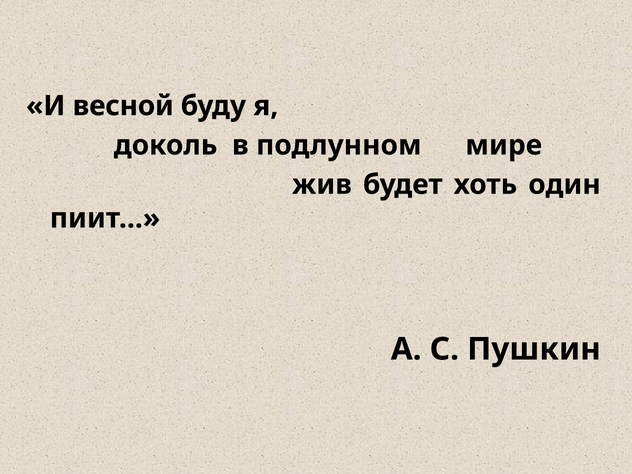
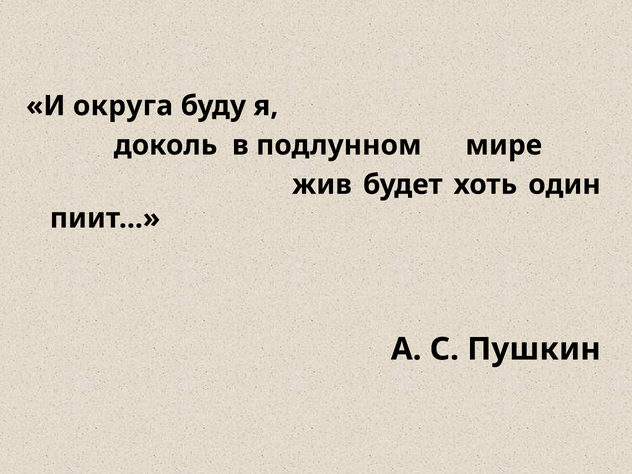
весной: весной -> округа (123, 106)
